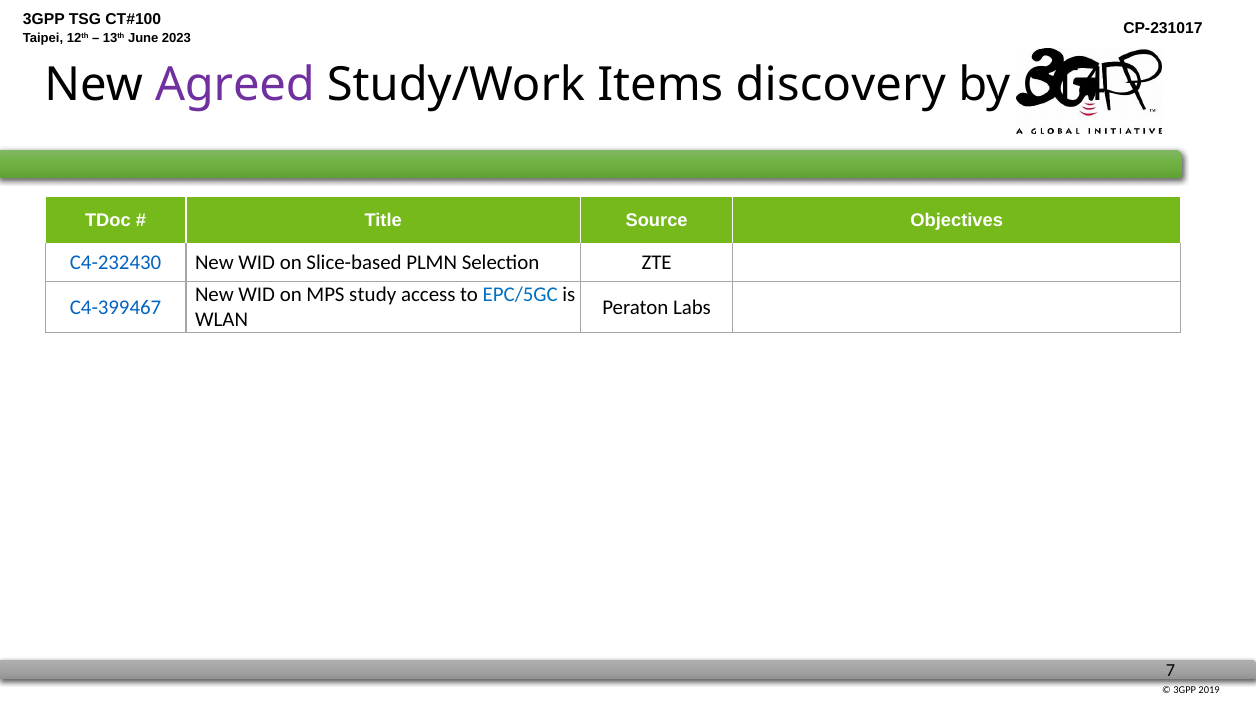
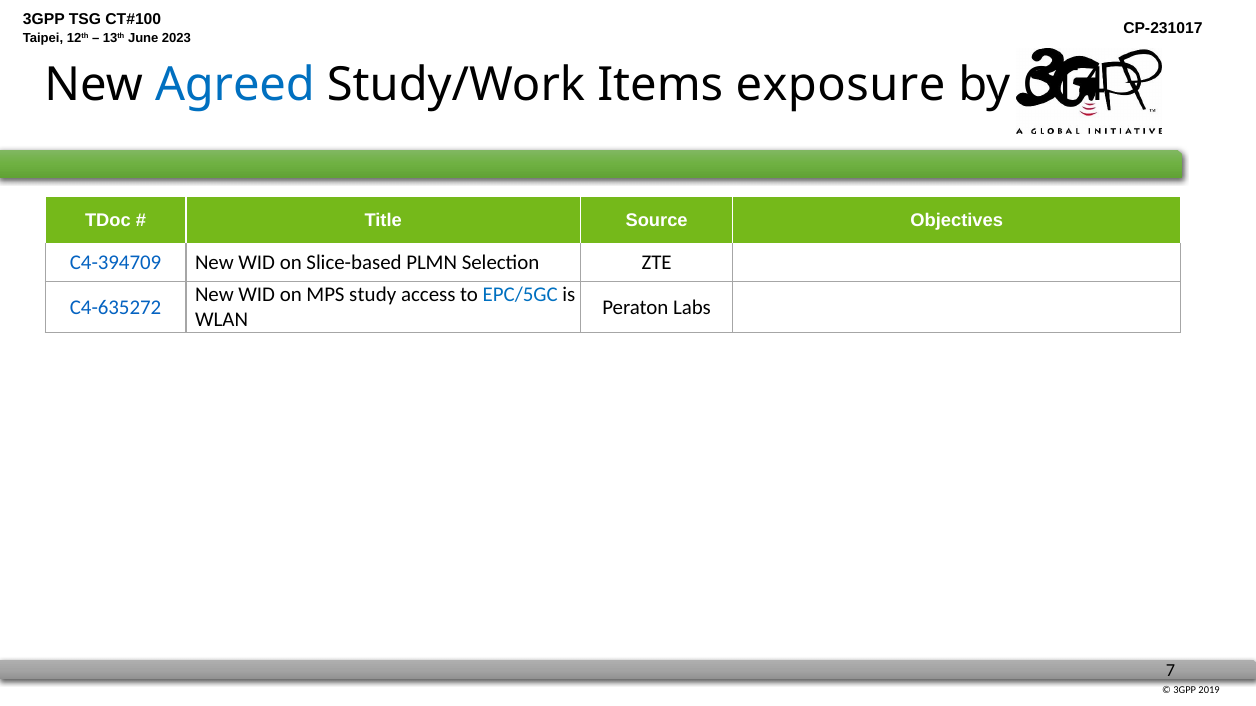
Agreed colour: purple -> blue (235, 85)
discovery: discovery -> exposure (841, 85)
C4-232430: C4-232430 -> C4-394709 (116, 263)
C4-399467: C4-399467 -> C4-635272 (116, 307)
